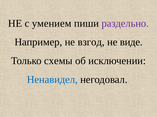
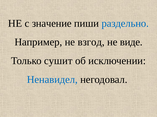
умением: умением -> значение (52, 23)
раздельно colour: purple -> blue (125, 23)
схемы: схемы -> сушит (58, 61)
